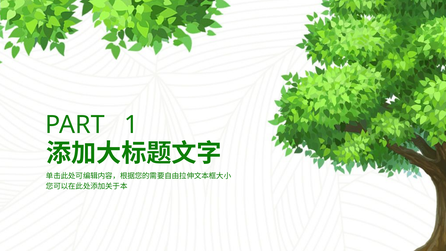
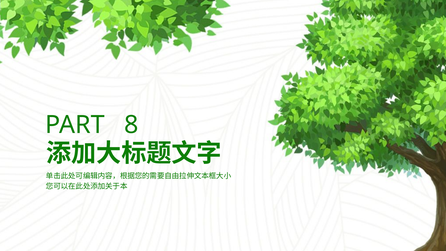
1: 1 -> 8 (131, 125)
